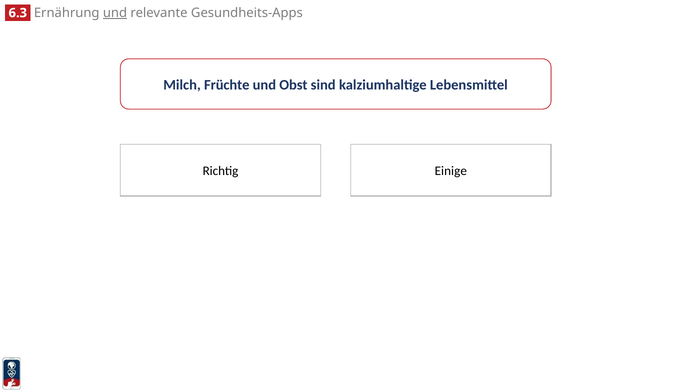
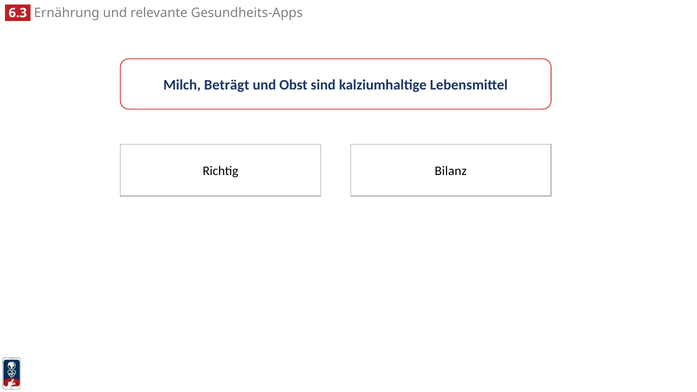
und underline: present -> none (115, 13)
Früchte: Früchte -> Beträgt (227, 85)
Einige: Einige -> Bilanz (451, 171)
